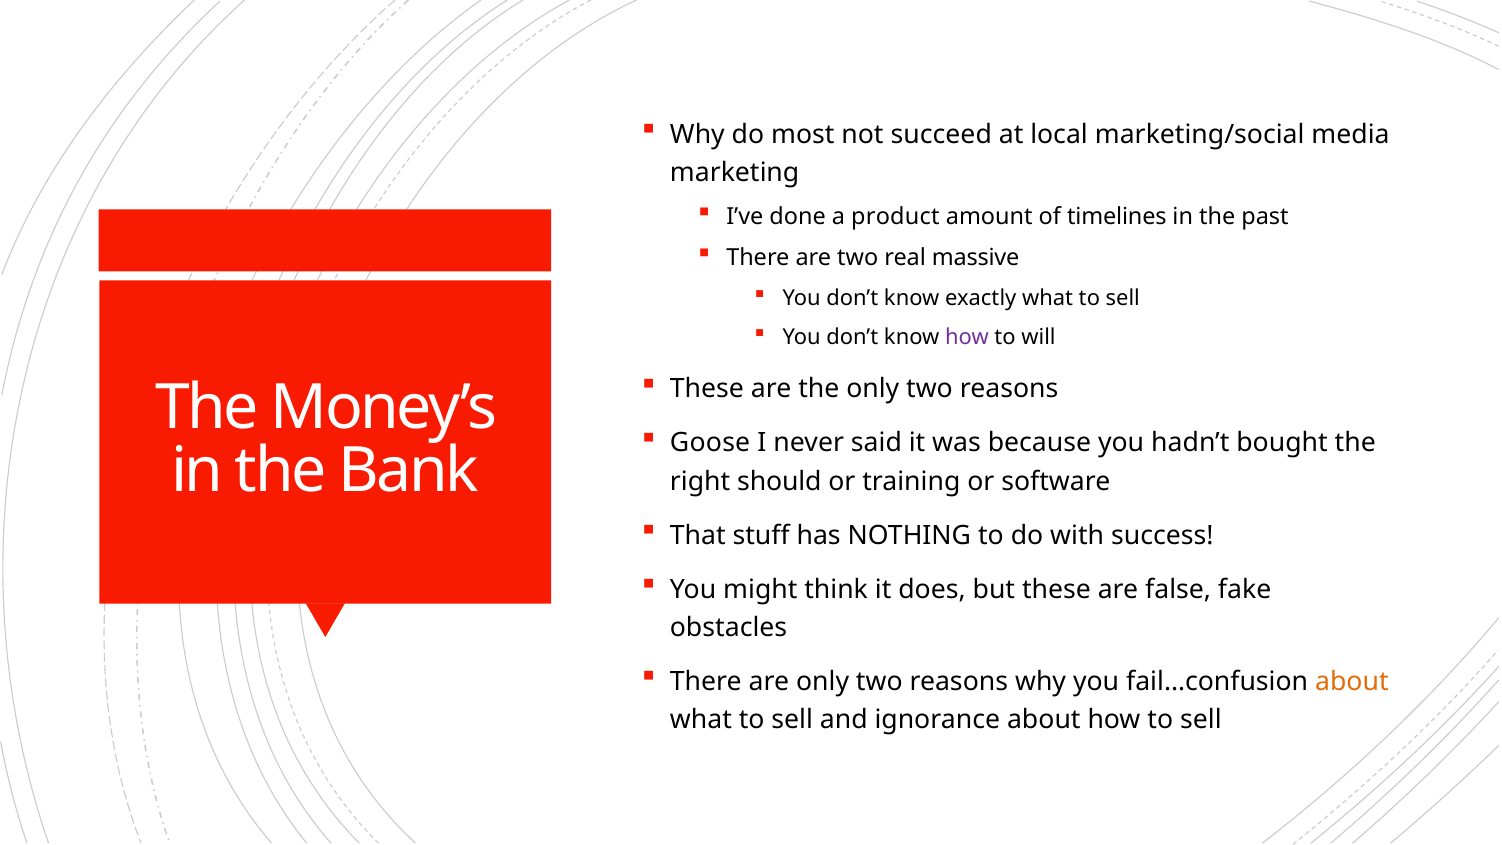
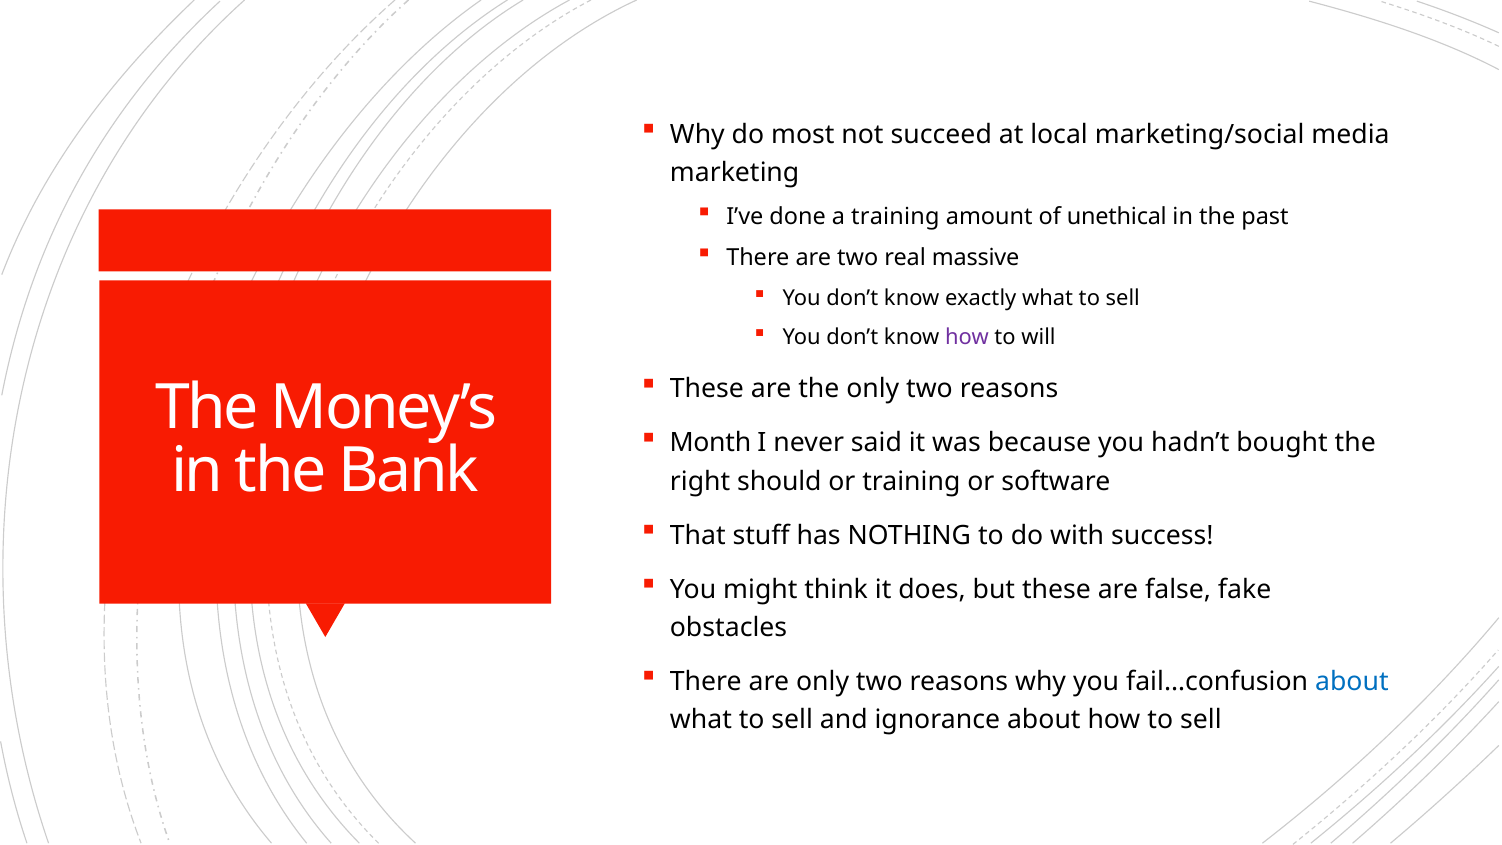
a product: product -> training (895, 216)
timelines: timelines -> unethical (1117, 216)
Goose: Goose -> Month (710, 443)
about colour: orange -> blue (1352, 681)
